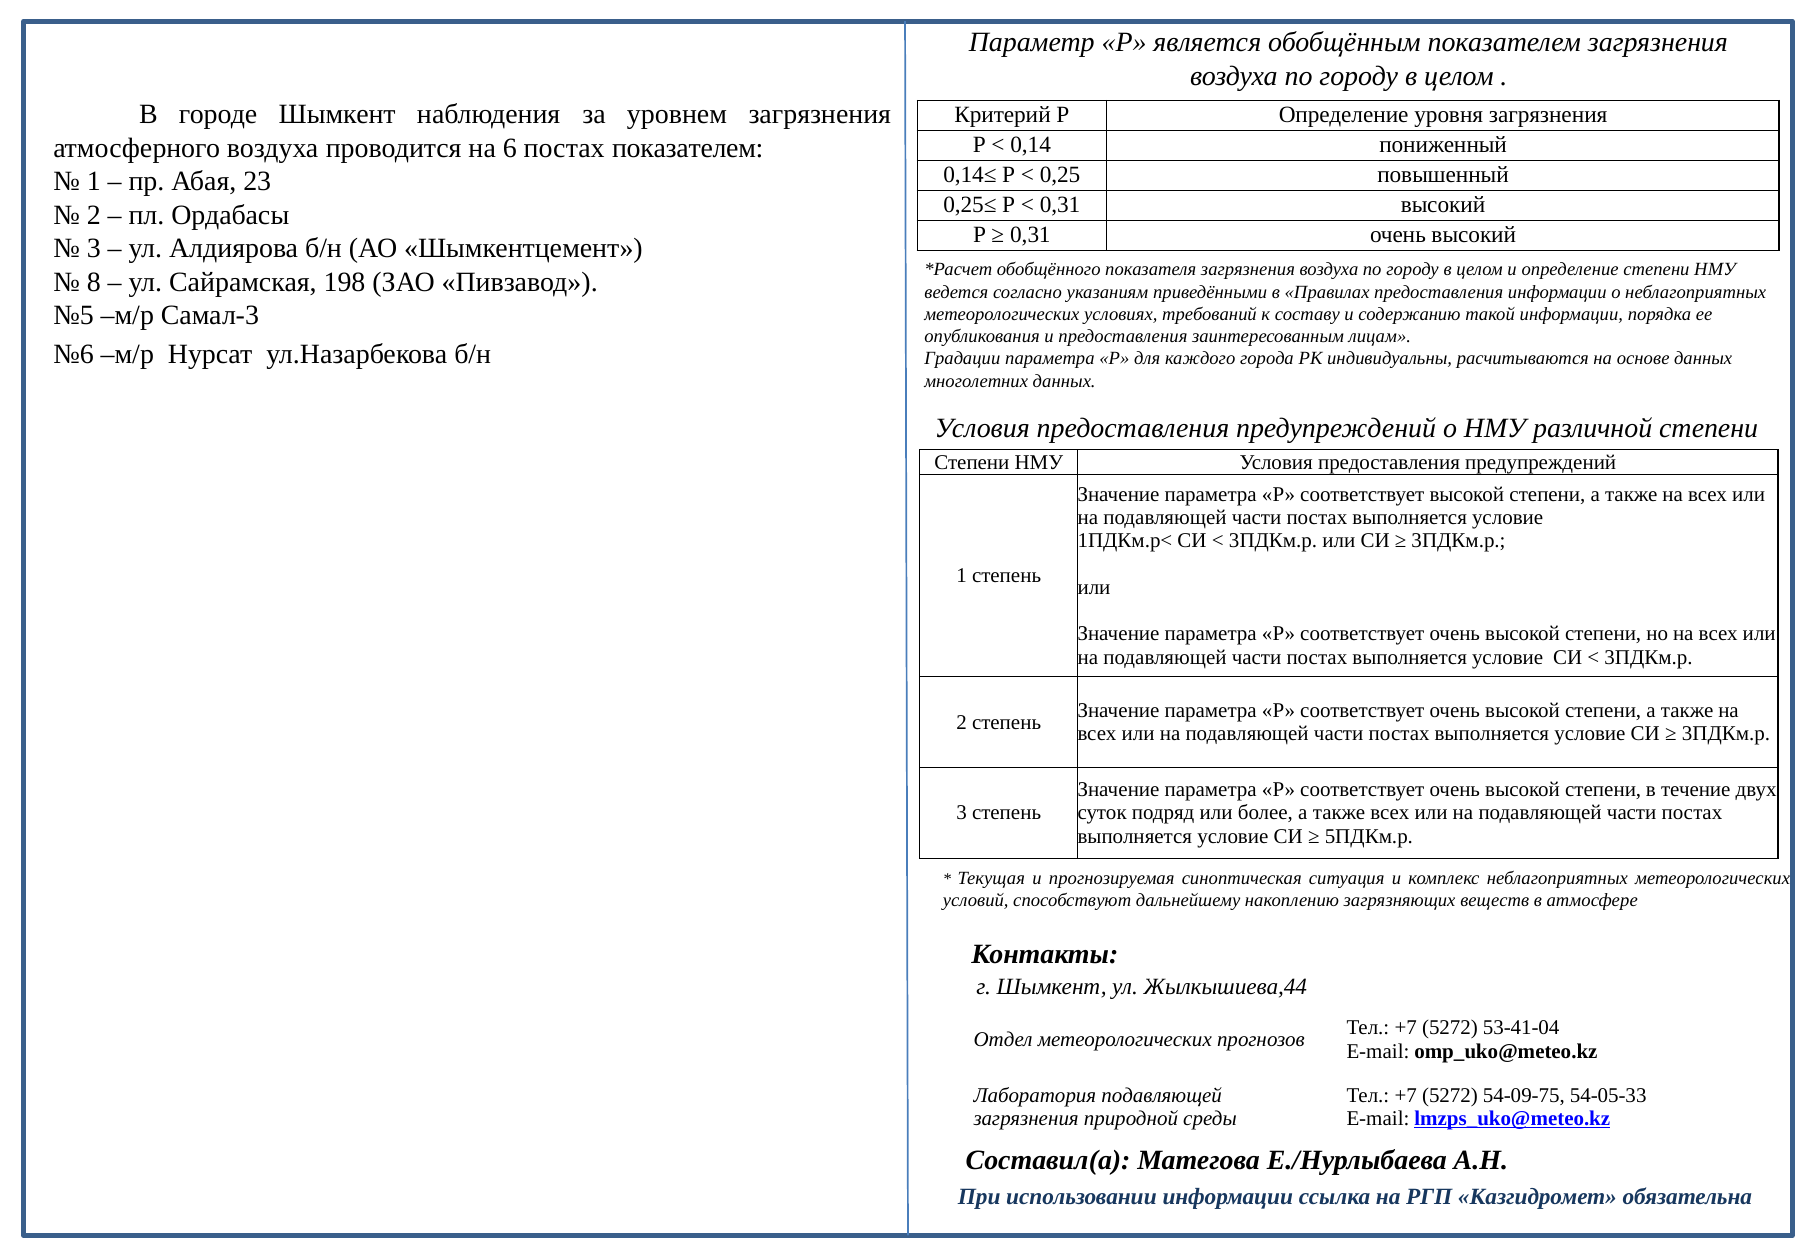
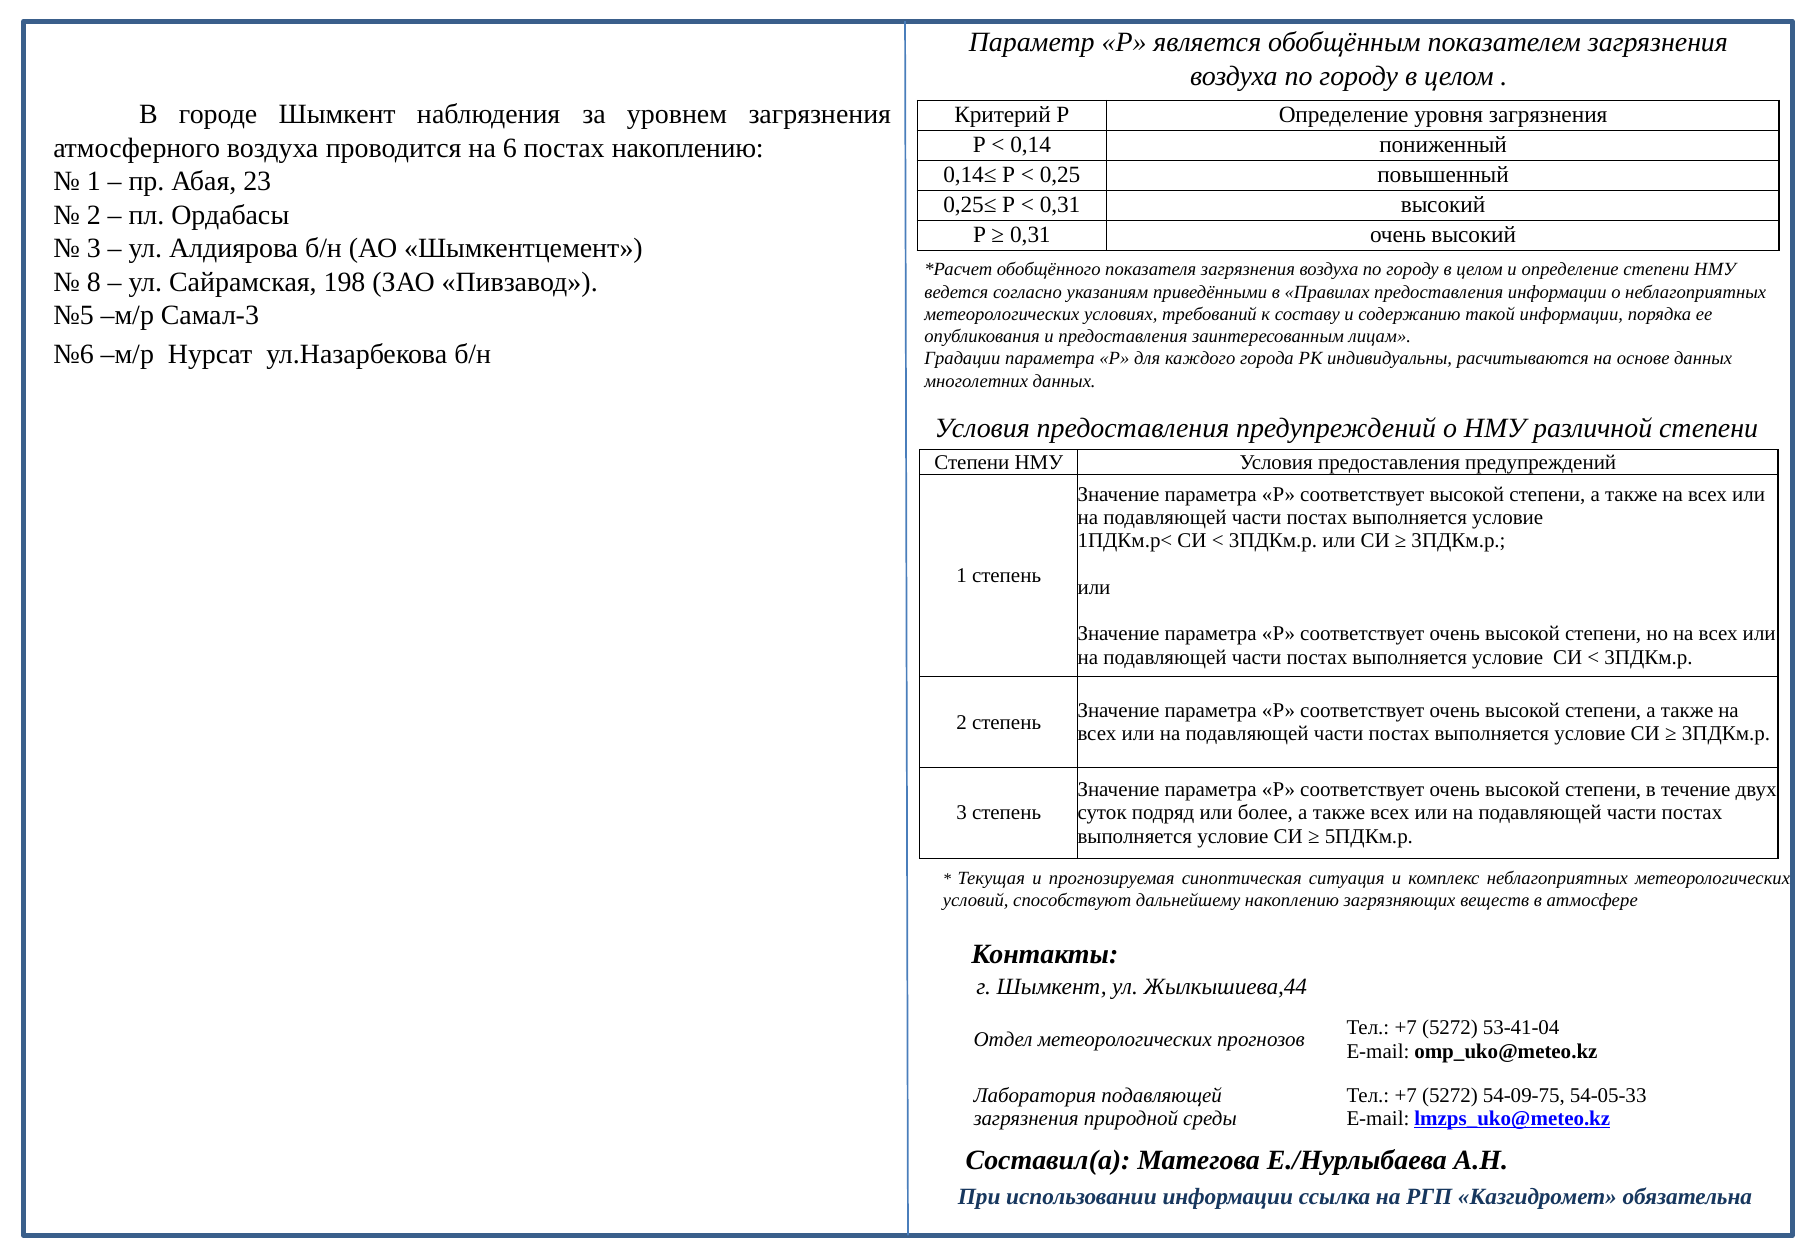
постах показателем: показателем -> накоплению (688, 148)
